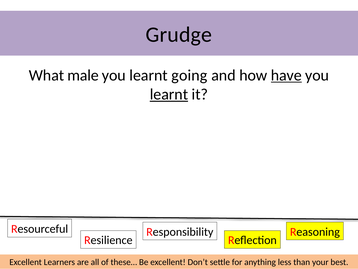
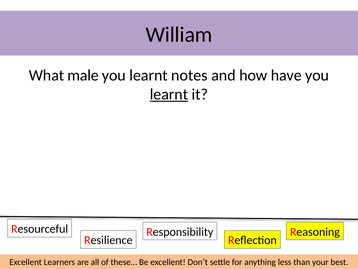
Grudge: Grudge -> William (179, 35)
going: going -> notes (189, 75)
have underline: present -> none (286, 75)
